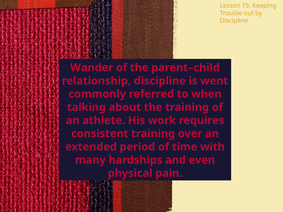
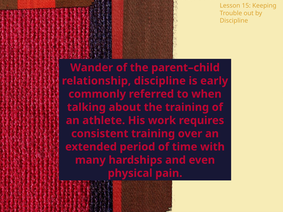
went: went -> early (214, 81)
